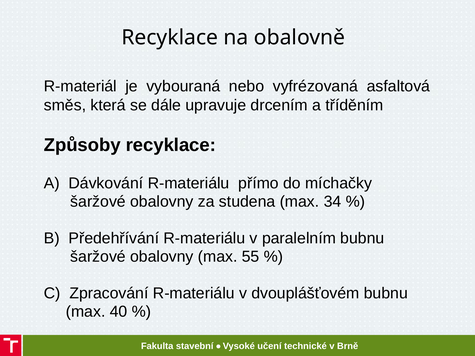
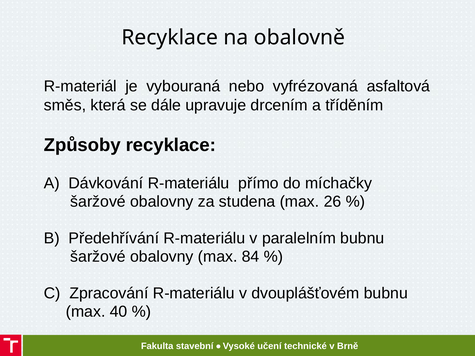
34: 34 -> 26 (332, 202)
55: 55 -> 84 (251, 257)
